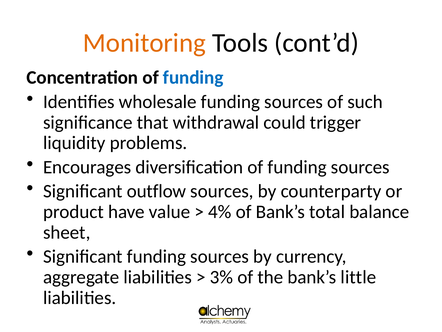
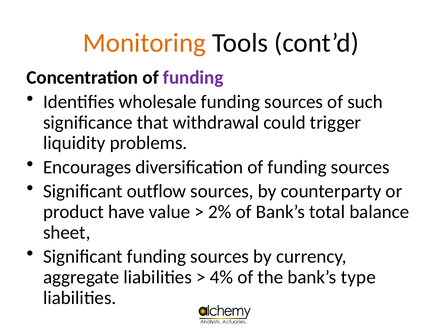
funding colour: blue -> purple (193, 78)
4%: 4% -> 2% (220, 212)
3%: 3% -> 4% (222, 277)
little: little -> type (358, 277)
